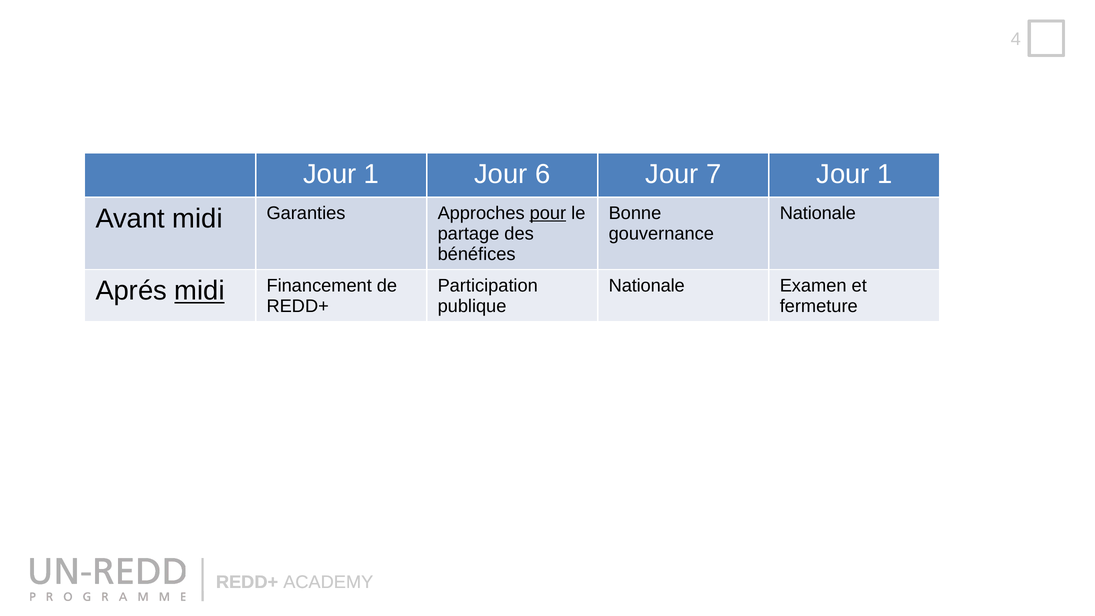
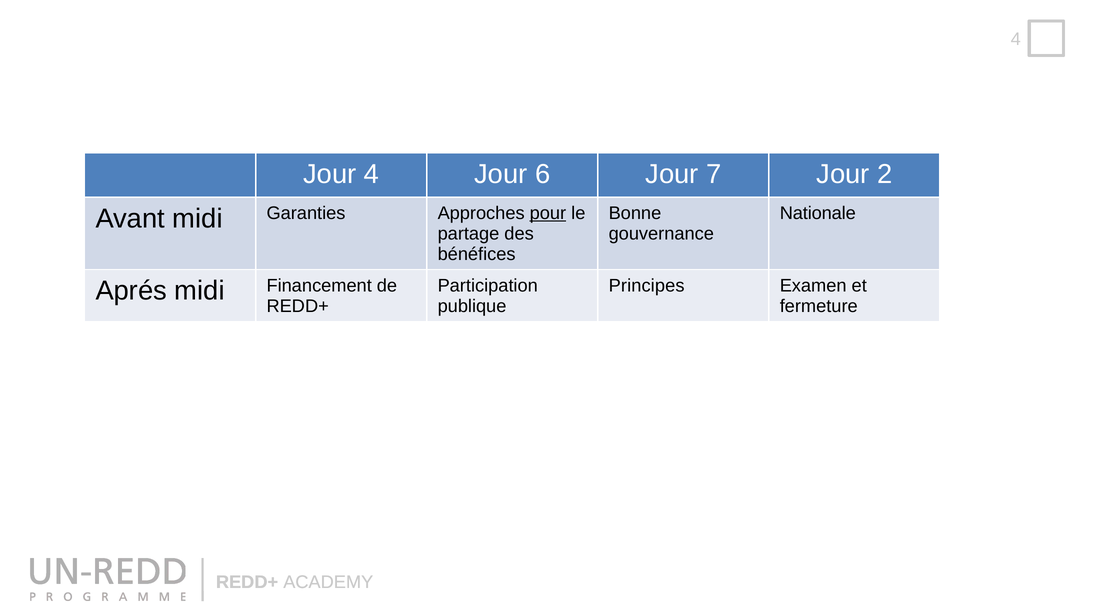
1: 1 -> 4 (372, 174)
7 Jour 1: 1 -> 2 (885, 174)
Nationale: Nationale -> Principes (647, 286)
midi underline: present -> none (200, 291)
